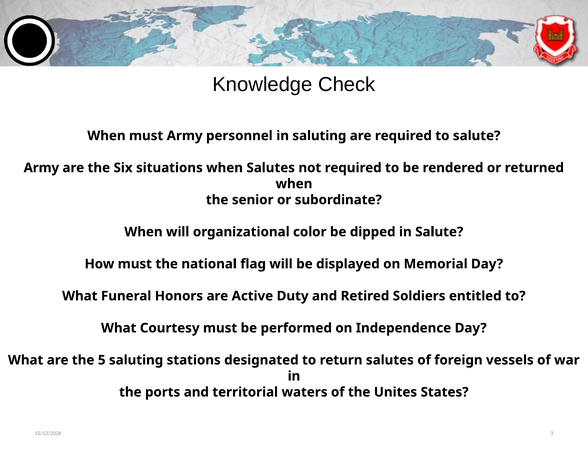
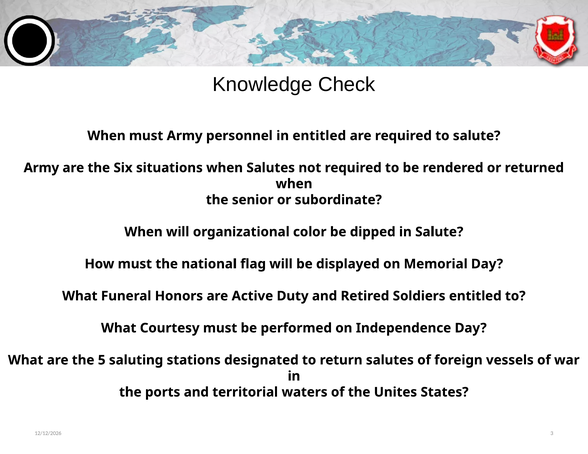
in saluting: saluting -> entitled (319, 136)
